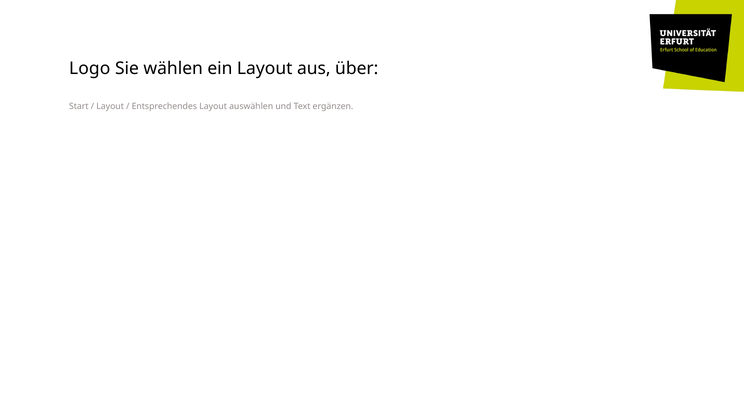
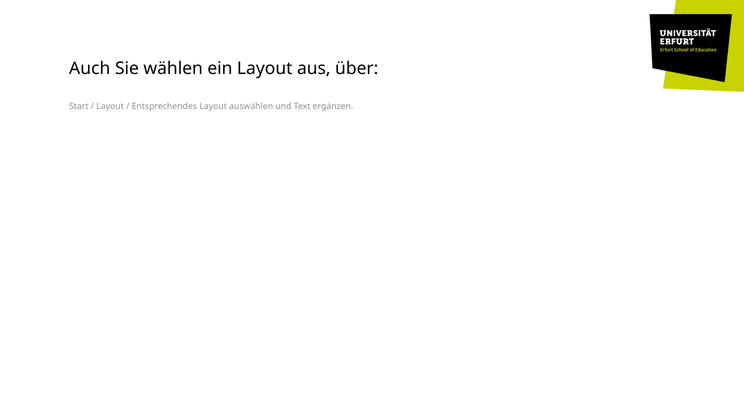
Logo: Logo -> Auch (90, 68)
